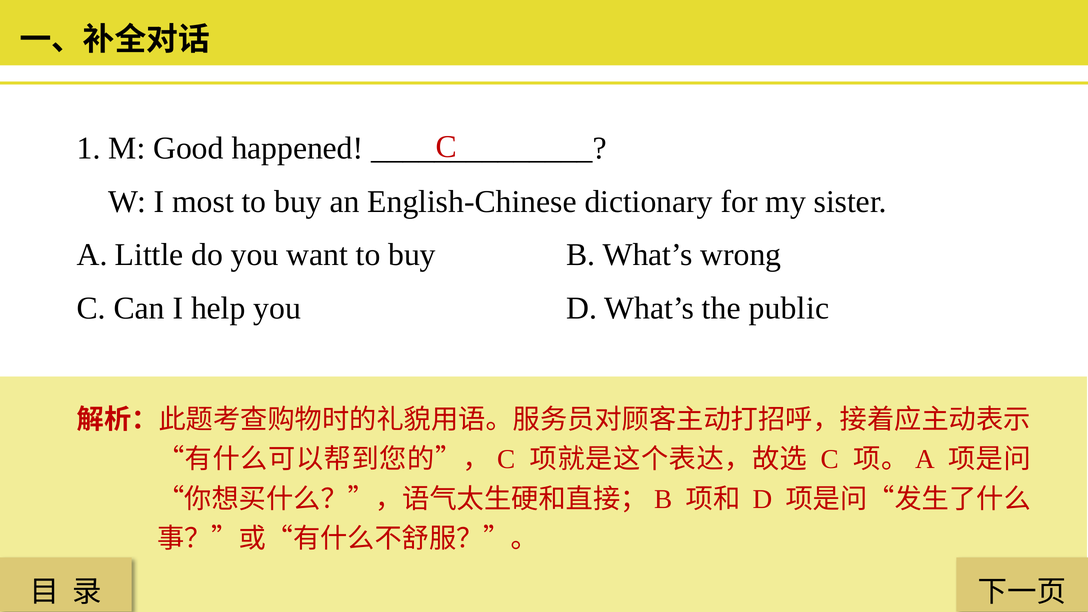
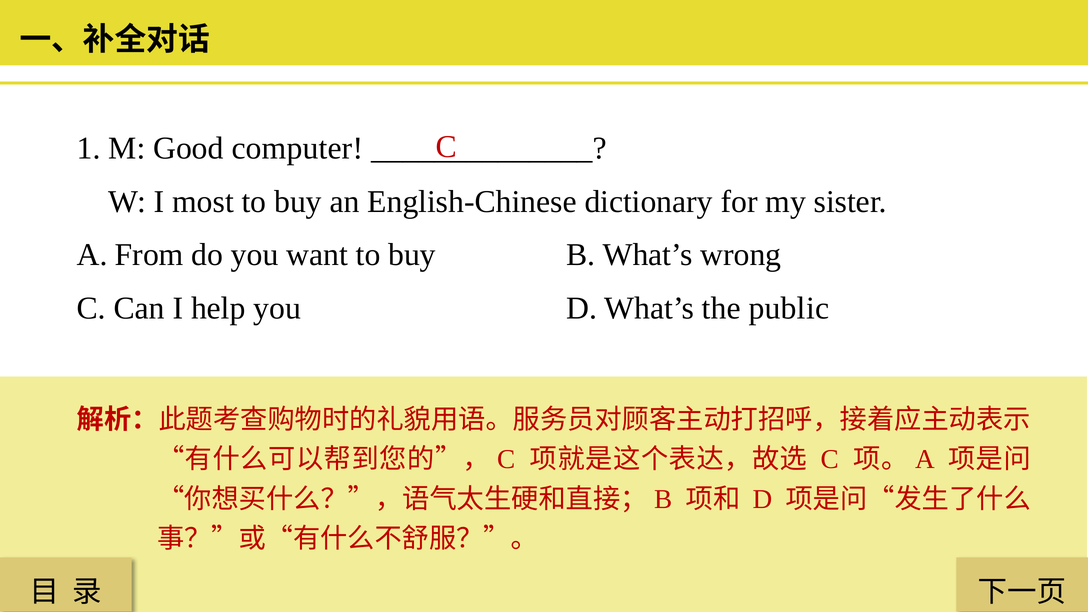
happened: happened -> computer (297, 148)
Little: Little -> From (149, 255)
